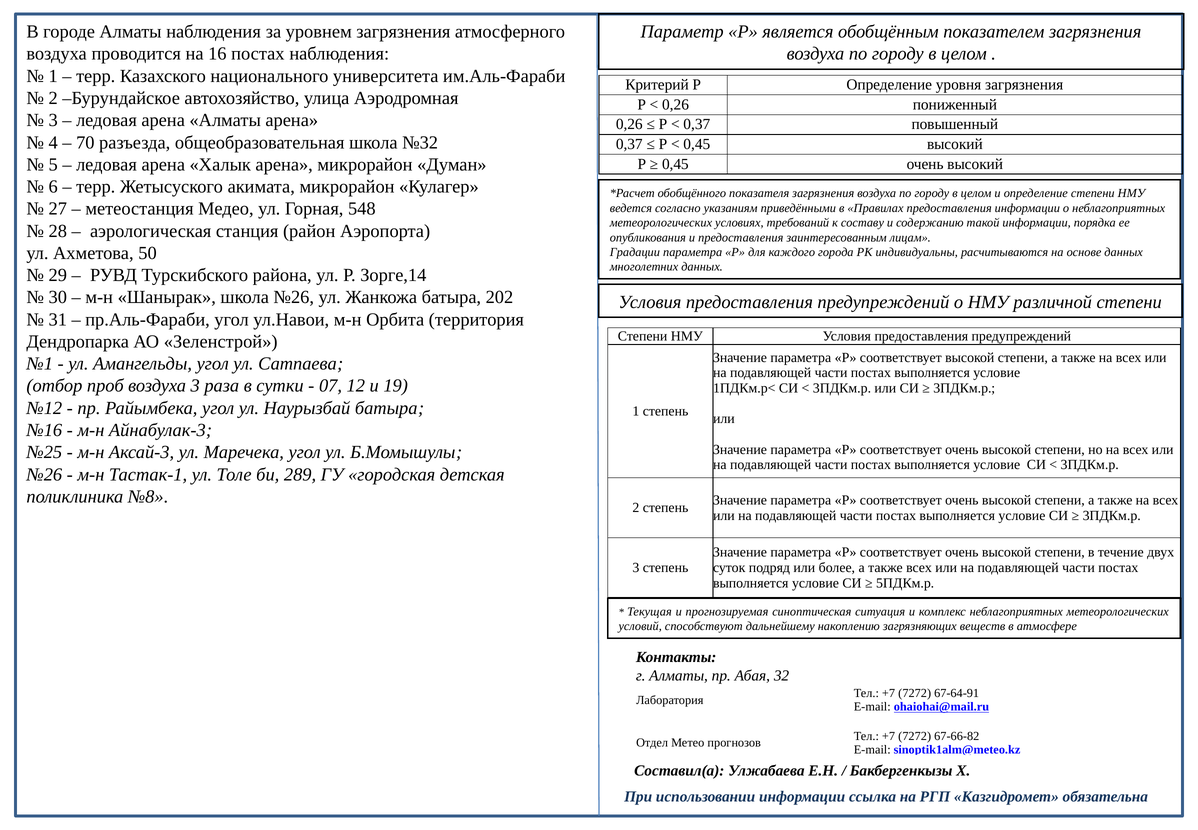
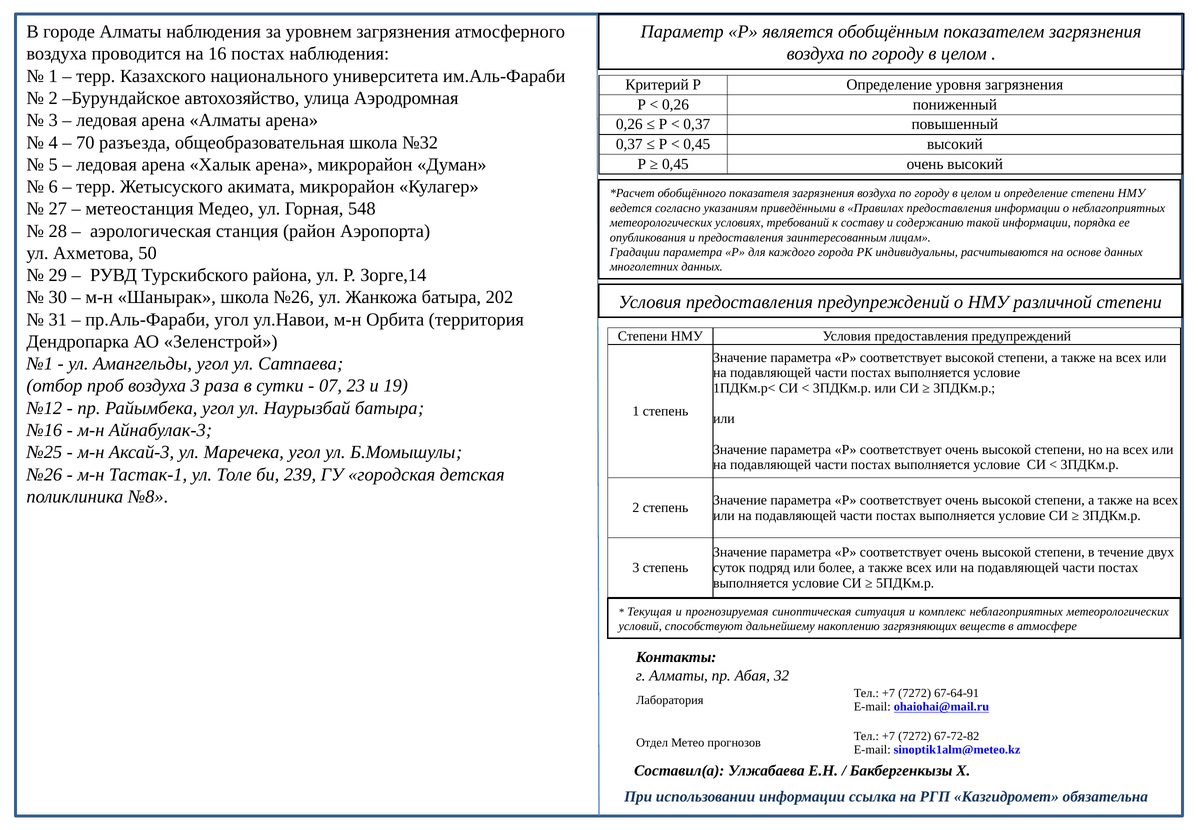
12: 12 -> 23 (356, 386)
289: 289 -> 239 (300, 474)
67-66-82: 67-66-82 -> 67-72-82 (957, 736)
